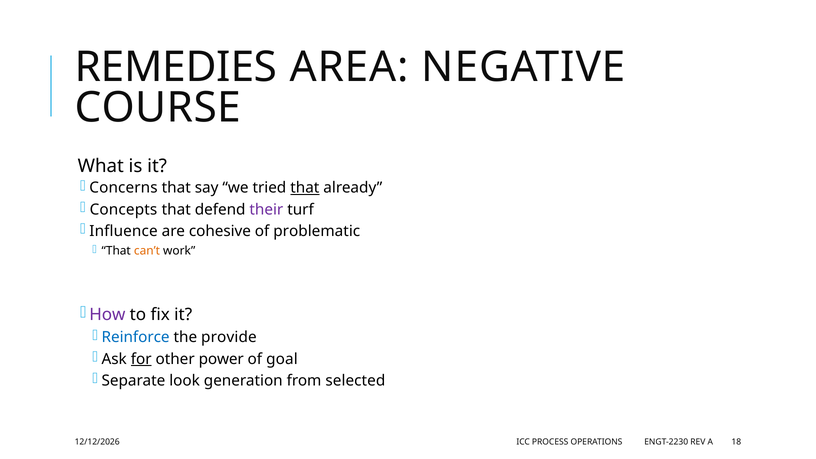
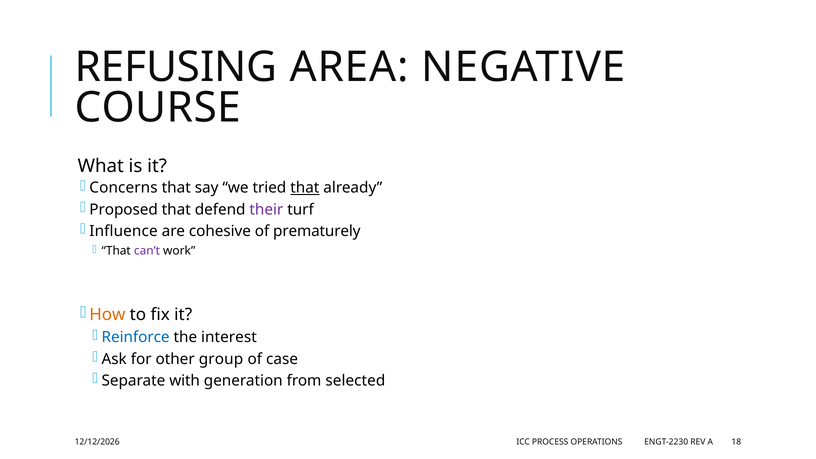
REMEDIES: REMEDIES -> REFUSING (176, 67)
Concepts: Concepts -> Proposed (124, 209)
problematic: problematic -> prematurely (317, 231)
can’t colour: orange -> purple (147, 251)
How colour: purple -> orange (107, 315)
provide: provide -> interest (229, 337)
for underline: present -> none (141, 359)
power: power -> group (221, 359)
goal: goal -> case (282, 359)
look: look -> with (185, 381)
